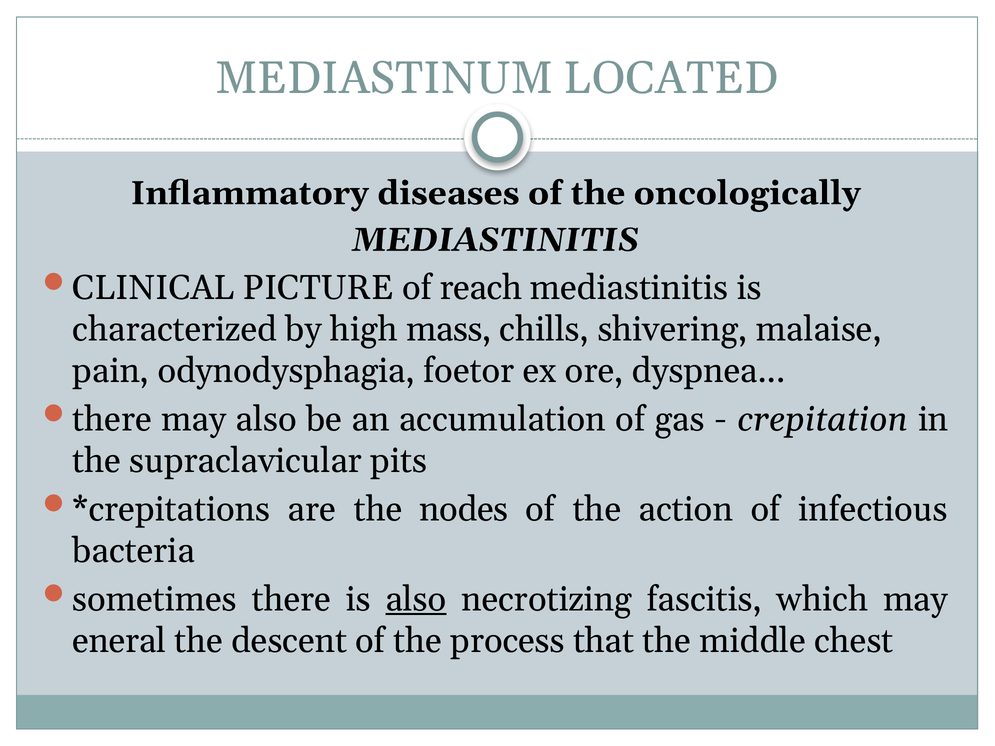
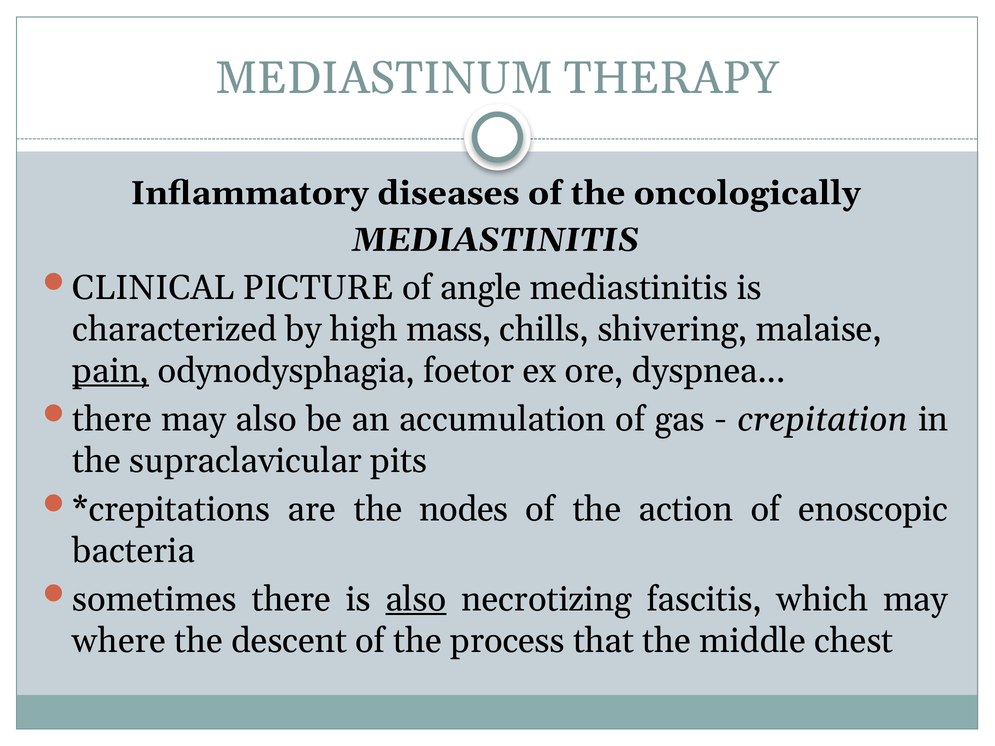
LOCATED: LOCATED -> THERAPY (671, 78)
reach: reach -> angle (481, 288)
pain underline: none -> present (111, 371)
infectious: infectious -> enoscopic (873, 509)
eneral: eneral -> where (119, 641)
